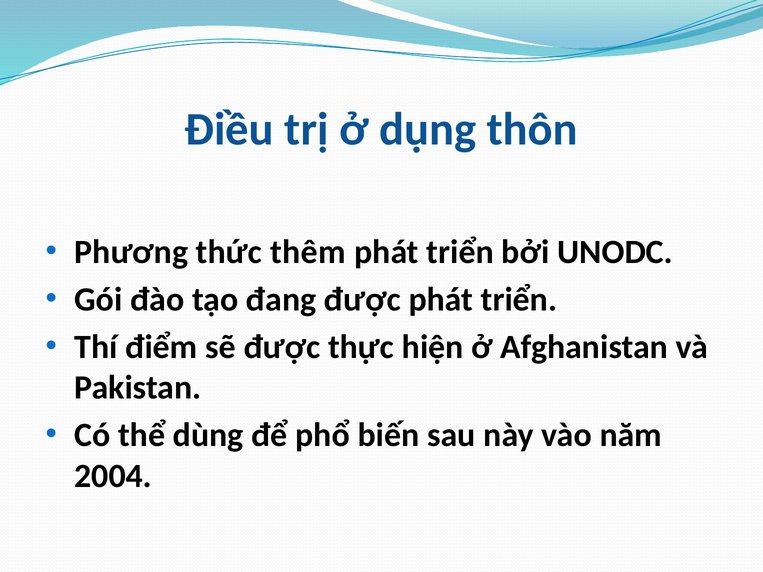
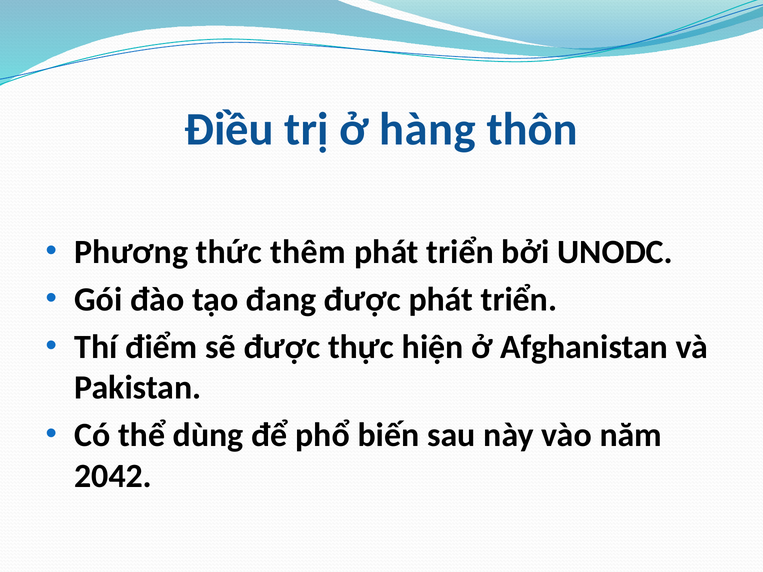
dụng: dụng -> hàng (427, 129)
2004: 2004 -> 2042 (113, 476)
